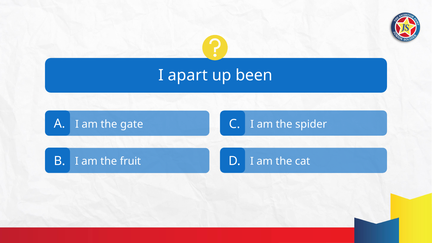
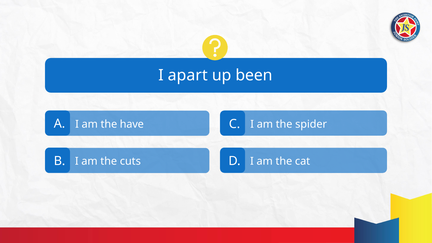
gate: gate -> have (132, 124)
fruit: fruit -> cuts (130, 161)
